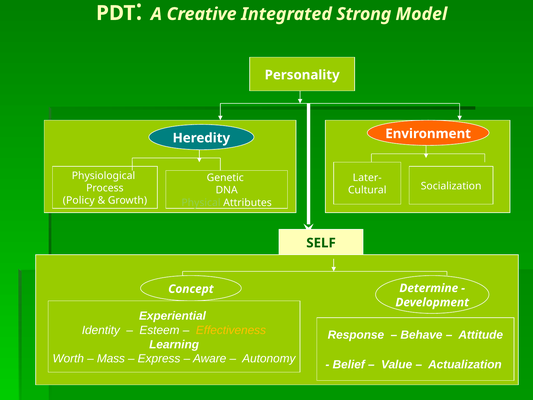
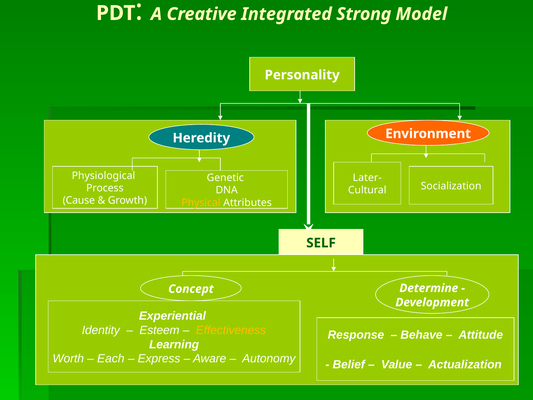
Policy: Policy -> Cause (79, 200)
Physical colour: light green -> yellow (201, 203)
Mass: Mass -> Each (111, 358)
